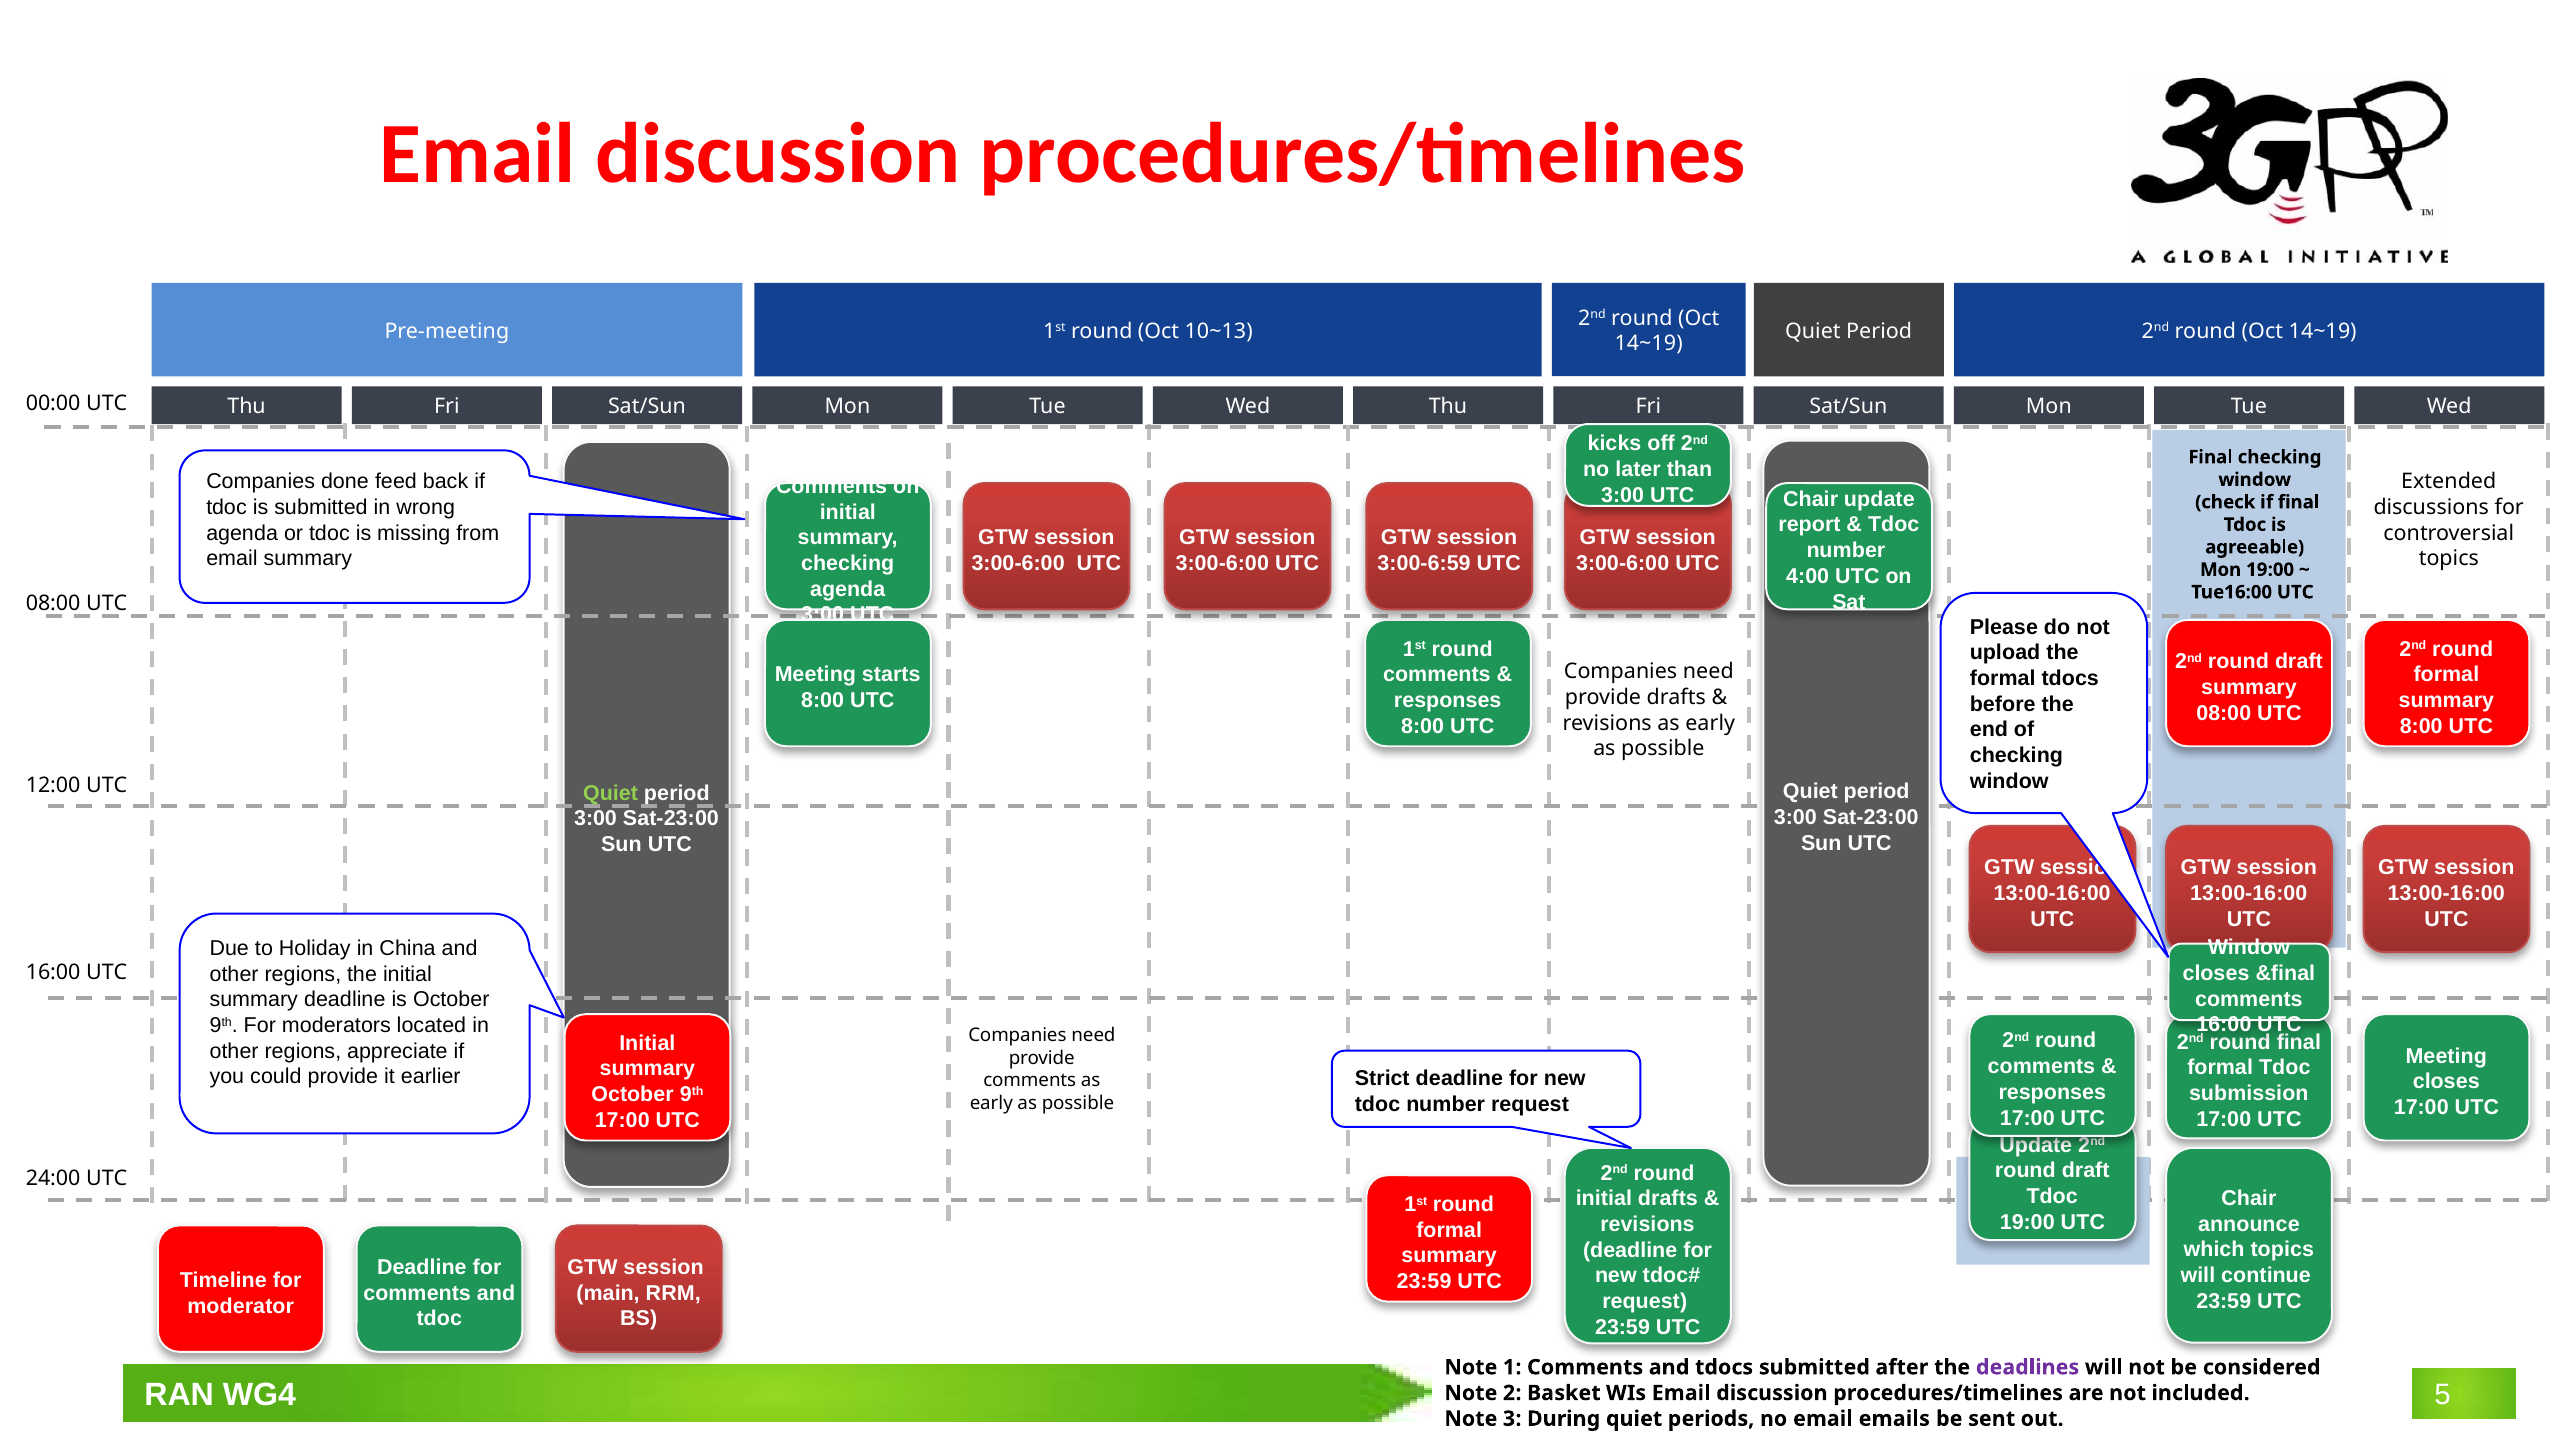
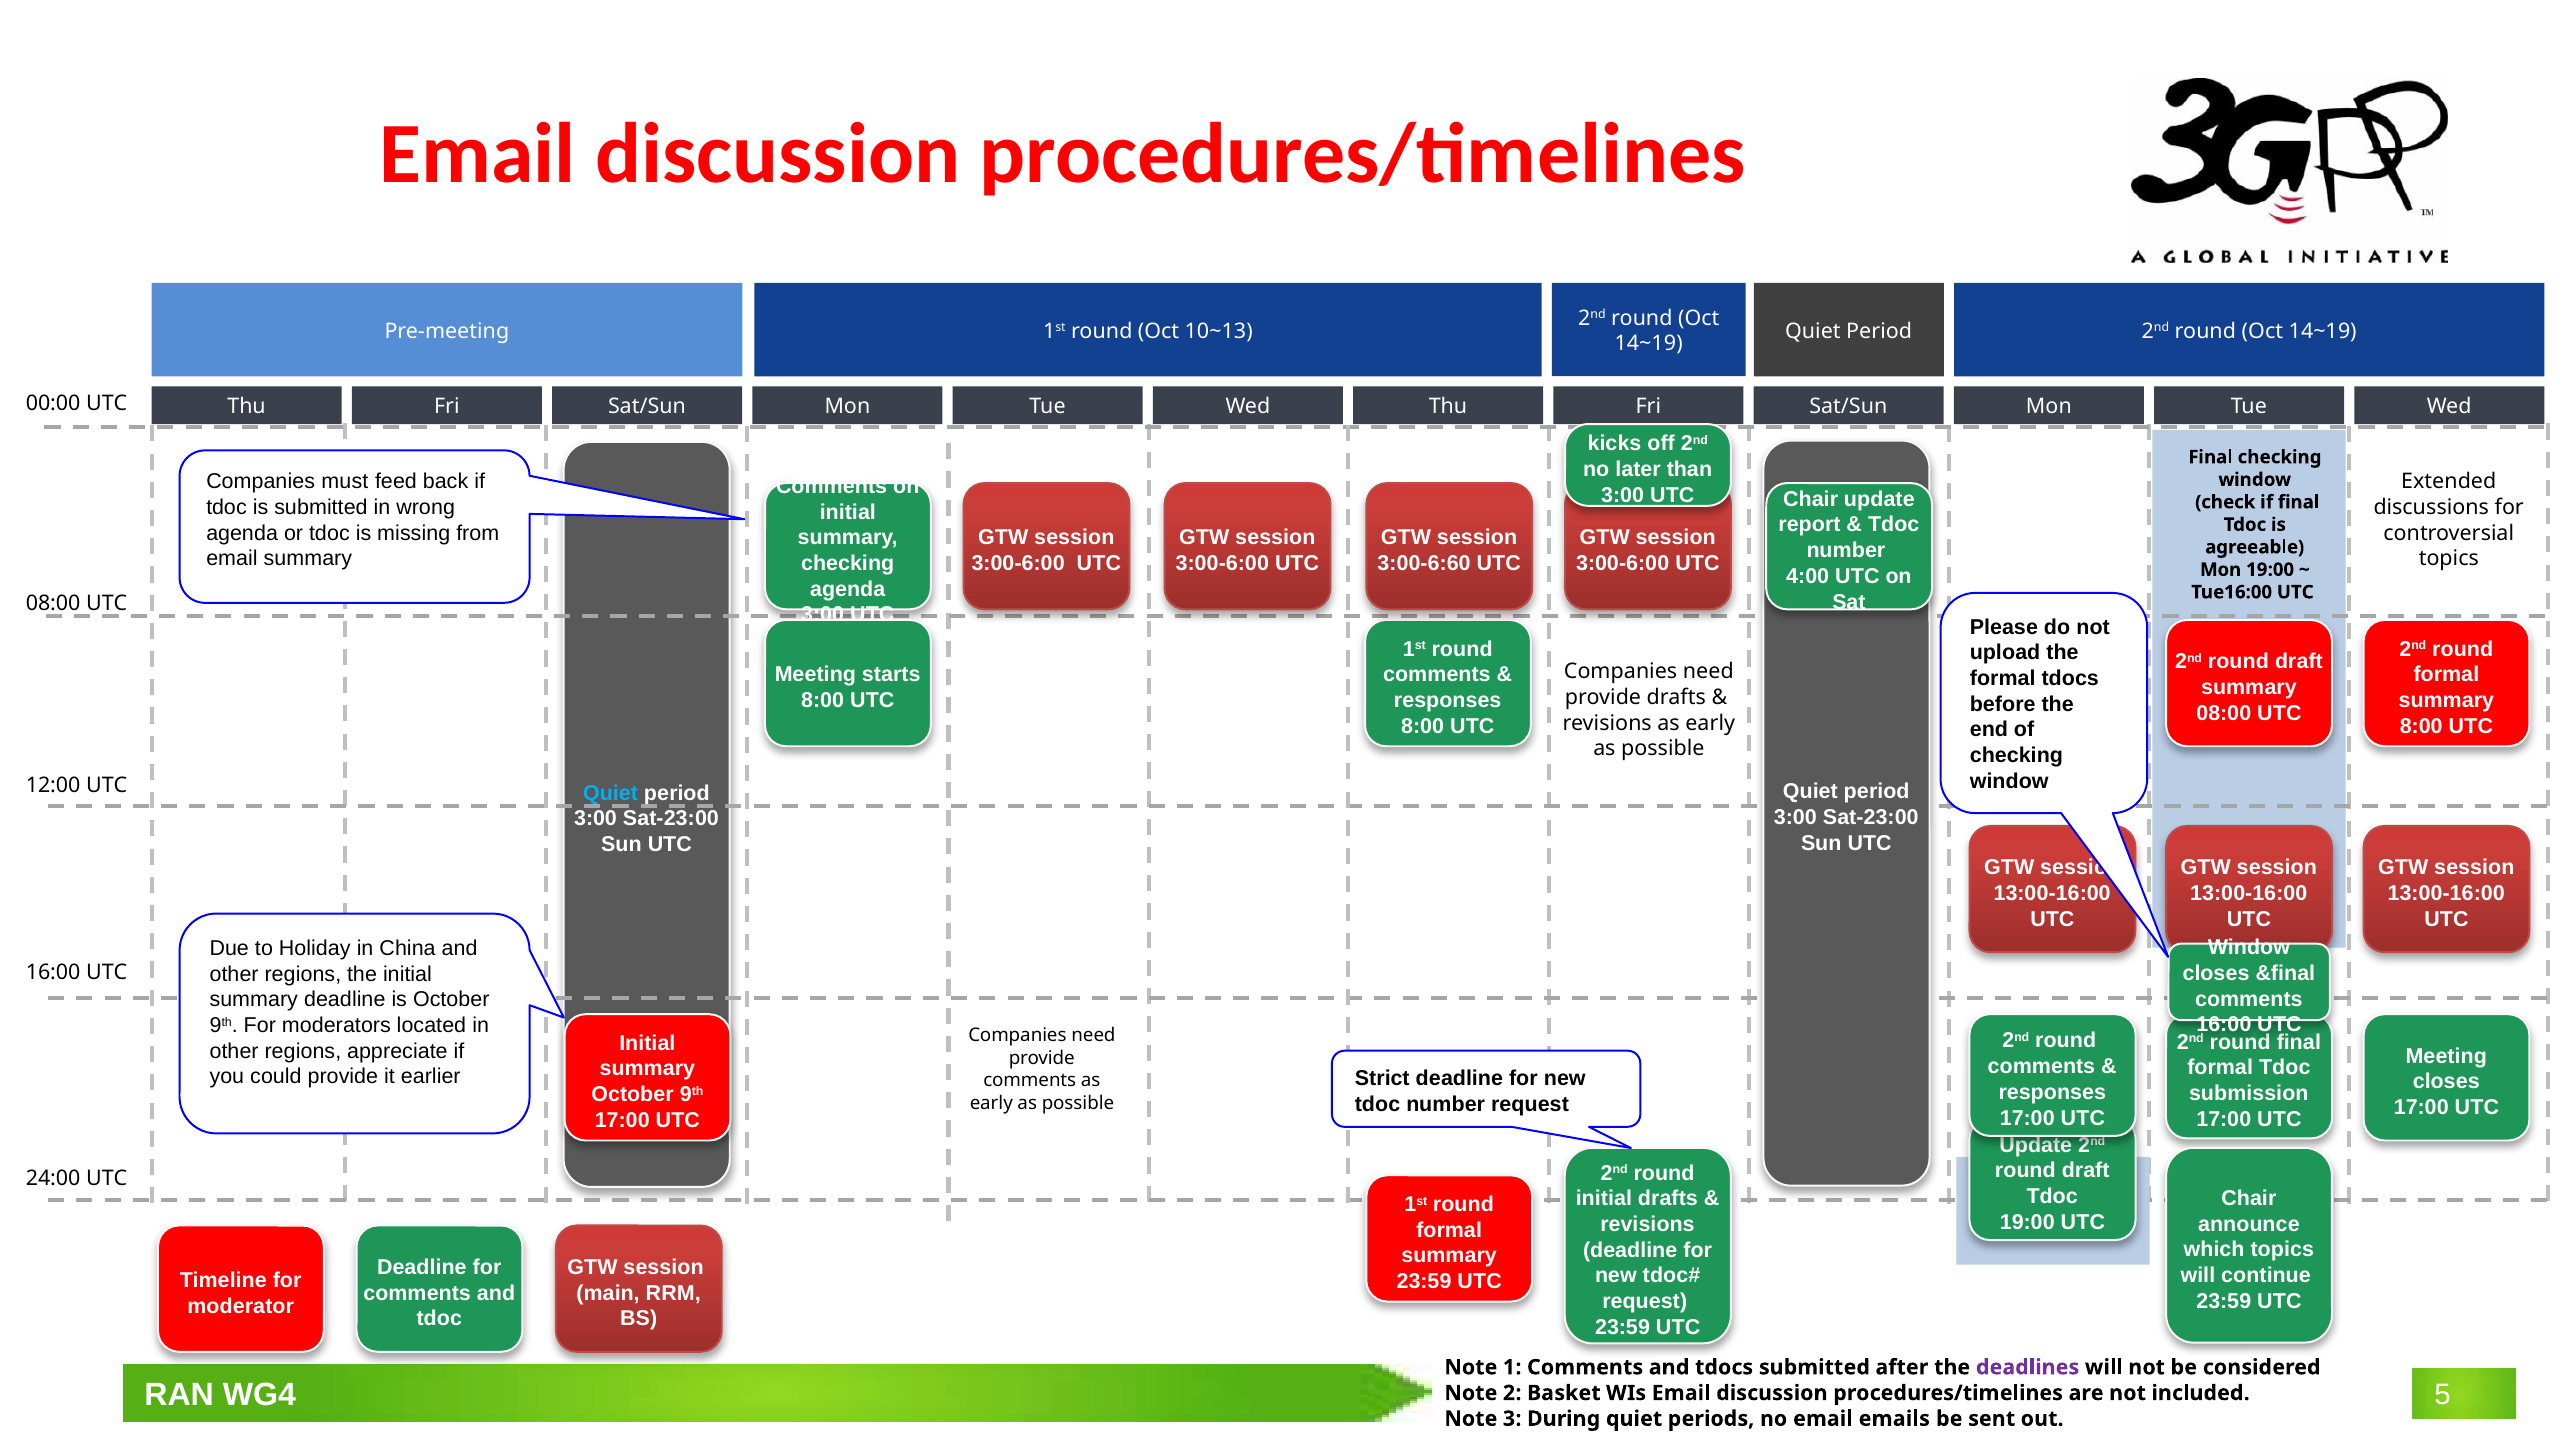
done: done -> must (345, 482)
3:00-6:59: 3:00-6:59 -> 3:00-6:60 (1424, 563)
Quiet colour: light green -> light blue (611, 793)
